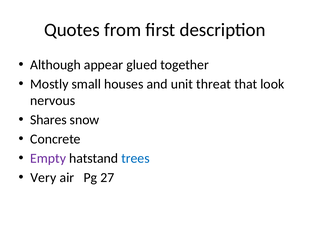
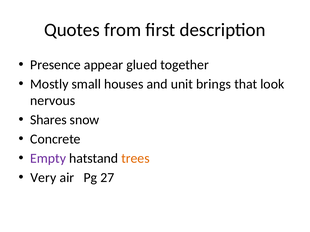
Although: Although -> Presence (56, 65)
threat: threat -> brings (214, 84)
trees colour: blue -> orange (135, 159)
